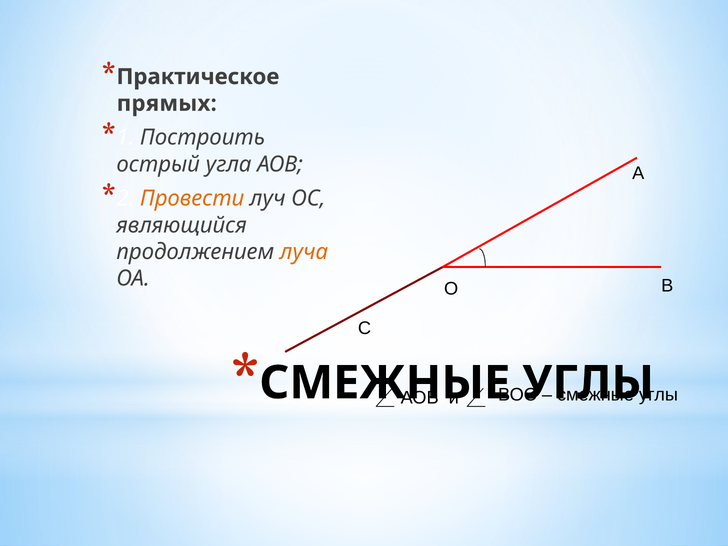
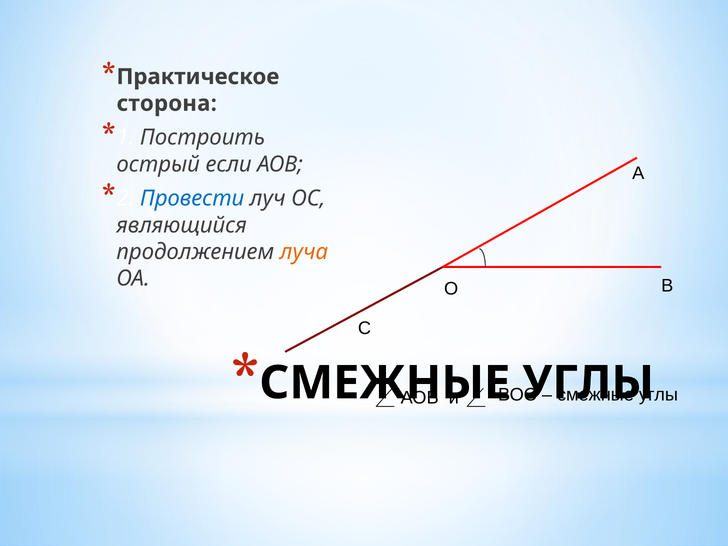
прямых: прямых -> сторона (167, 103)
угла: угла -> если (229, 164)
Провести colour: orange -> blue (192, 198)
